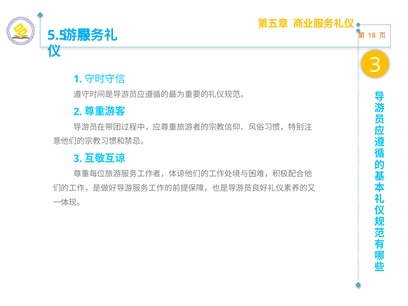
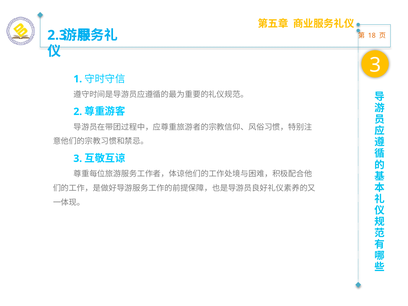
5.5: 5.5 -> 2.3 (57, 35)
